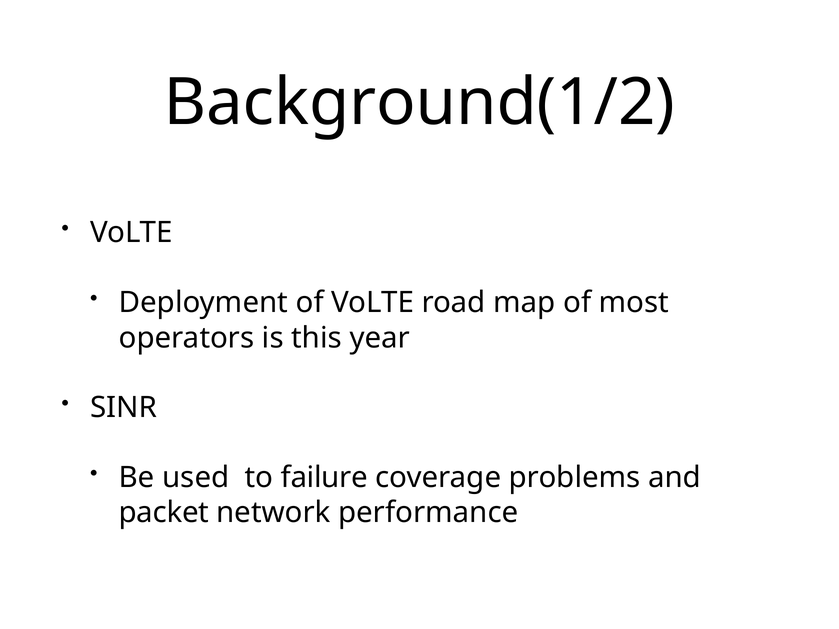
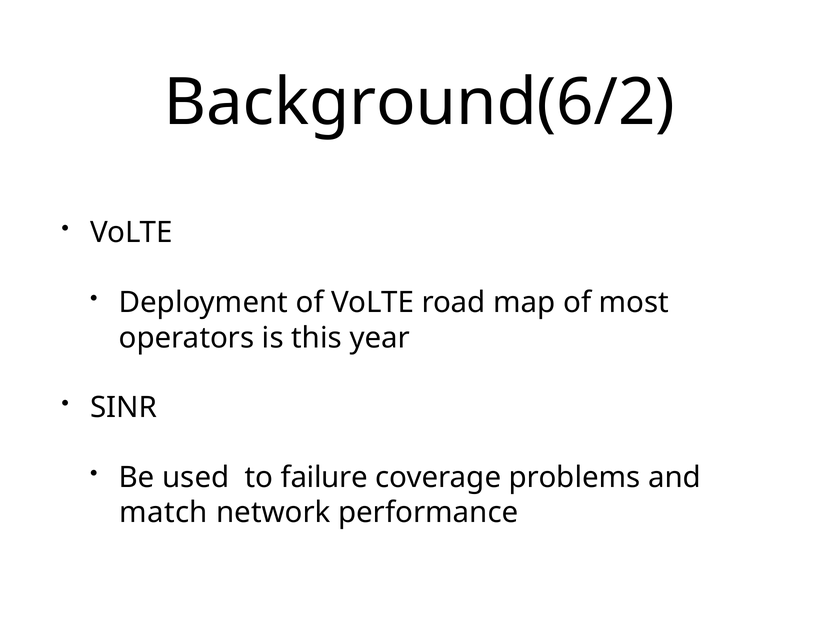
Background(1/2: Background(1/2 -> Background(6/2 (419, 103)
packet: packet -> match (164, 513)
